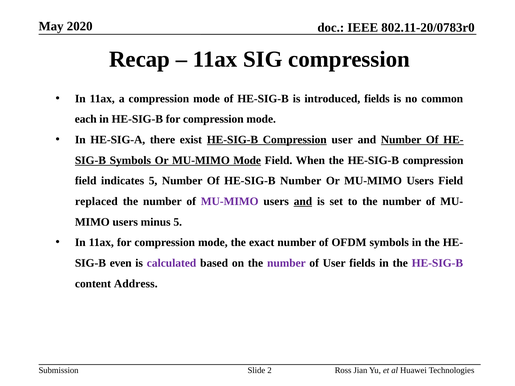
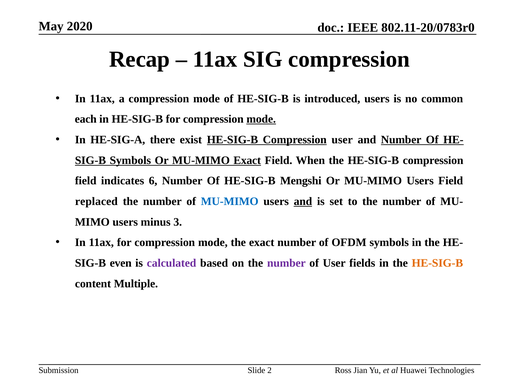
introduced fields: fields -> users (377, 99)
mode underline: none -> present (261, 119)
MU-MIMO Mode: Mode -> Exact (247, 160)
indicates 5: 5 -> 6 (153, 181)
HE-SIG-B Number: Number -> Mengshi (301, 181)
MU-MIMO colour: purple -> blue (230, 202)
minus 5: 5 -> 3 (178, 222)
HE-SIG-B colour: purple -> orange (437, 263)
Address: Address -> Multiple (136, 284)
